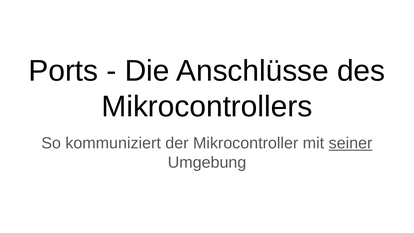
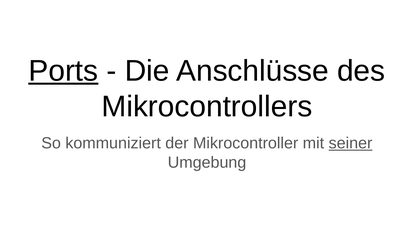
Ports underline: none -> present (63, 71)
